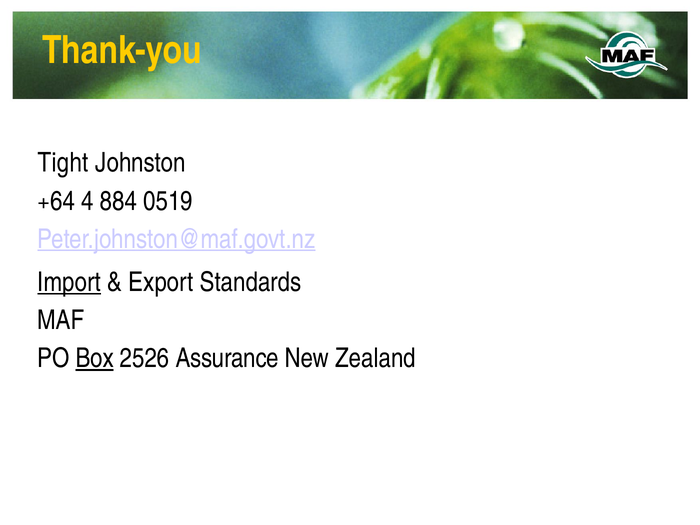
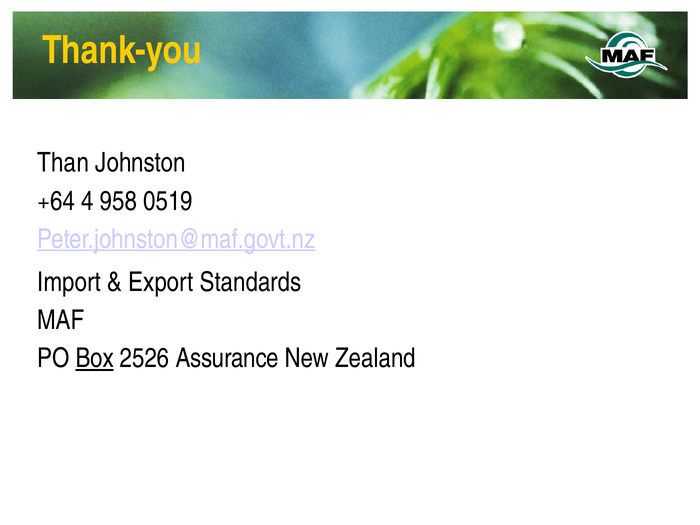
Tight: Tight -> Than (63, 163)
884: 884 -> 958 (118, 201)
Import underline: present -> none (69, 282)
